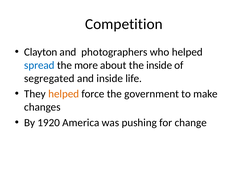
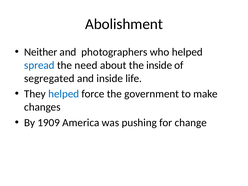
Competition: Competition -> Abolishment (124, 24)
Clayton: Clayton -> Neither (41, 52)
more: more -> need (86, 65)
helped colour: orange -> blue (64, 94)
1920: 1920 -> 1909 (49, 123)
